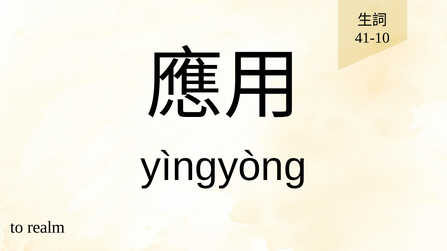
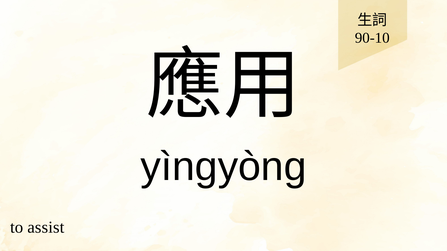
41-10: 41-10 -> 90-10 (372, 38)
realm: realm -> assist (46, 228)
